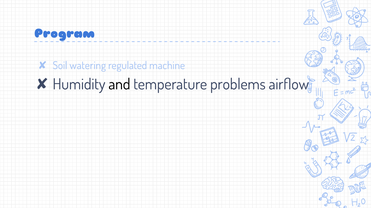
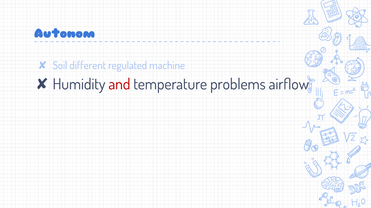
Program: Program -> Autonom (65, 34)
watering: watering -> different (88, 66)
and colour: black -> red (119, 85)
